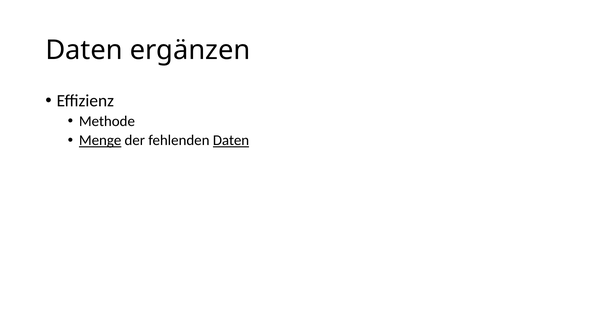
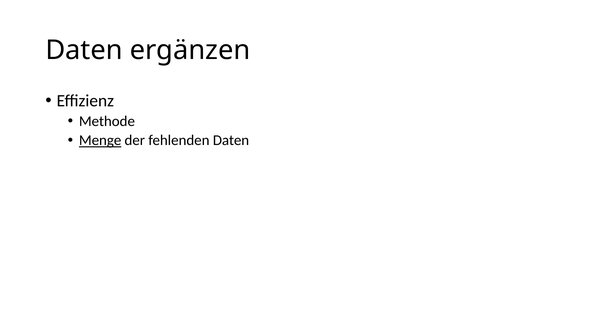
Daten underline: present -> none (231, 140)
